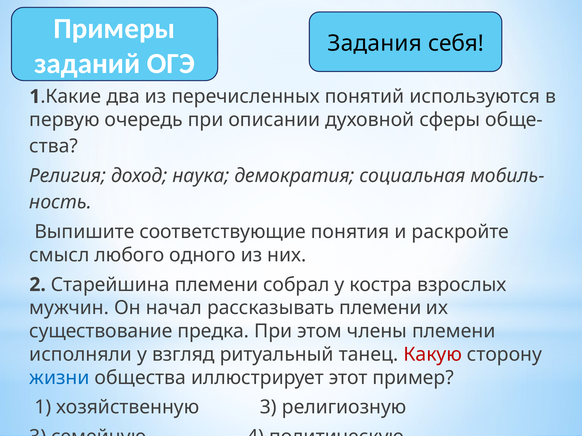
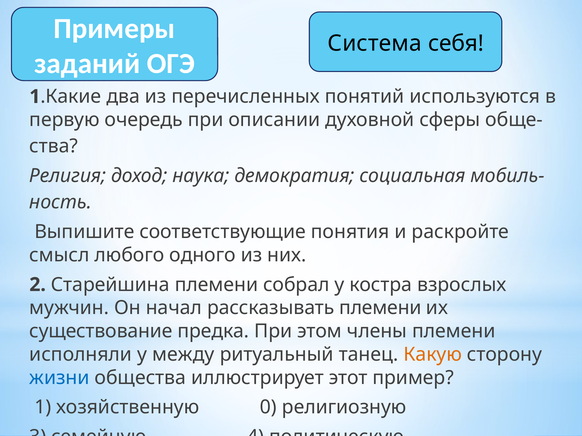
Задания: Задания -> Система (375, 43)
взгляд: взгляд -> между (183, 355)
Какую colour: red -> orange (433, 355)
хозяйственную 3: 3 -> 0 (268, 408)
